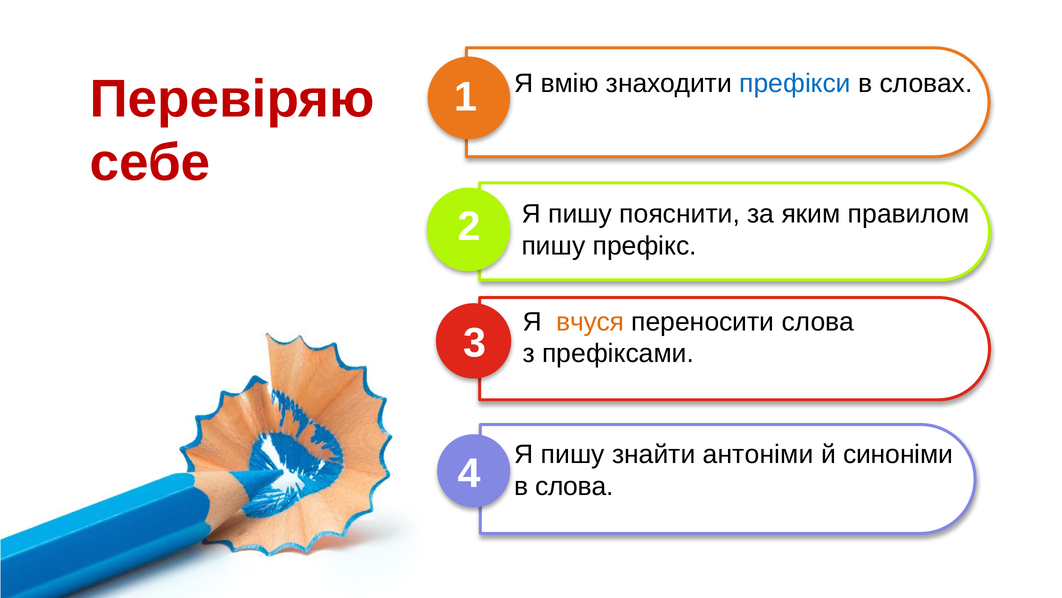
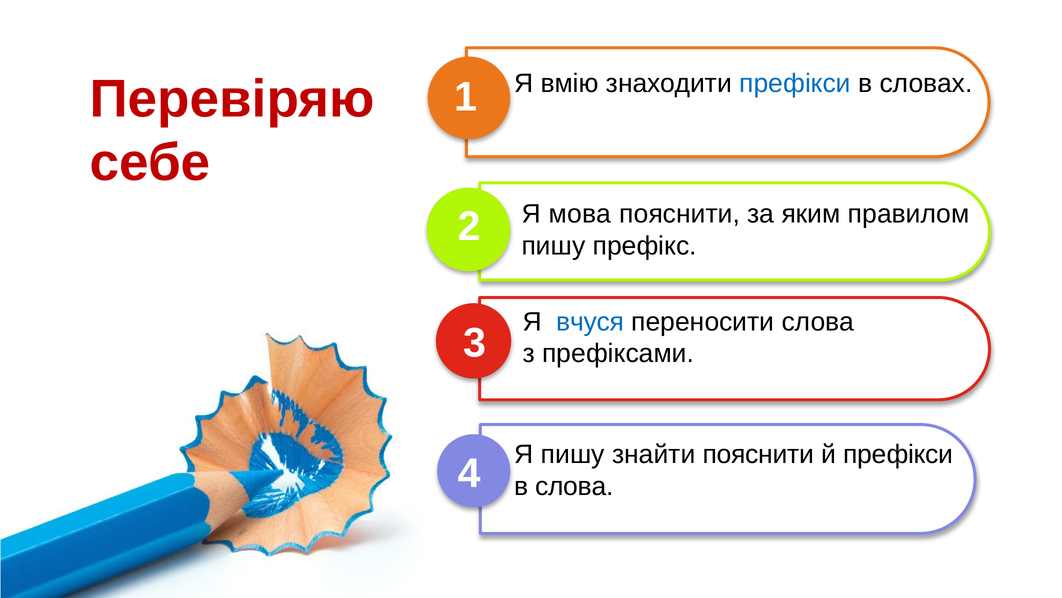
пишу: пишу -> мова (580, 214)
вчуся colour: orange -> blue (590, 321)
знайти антоніми: антоніми -> пояснити (758, 454)
й синоніми: синоніми -> префікси (898, 454)
